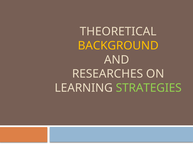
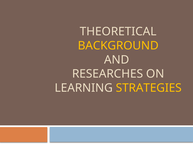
STRATEGIES colour: light green -> yellow (149, 88)
